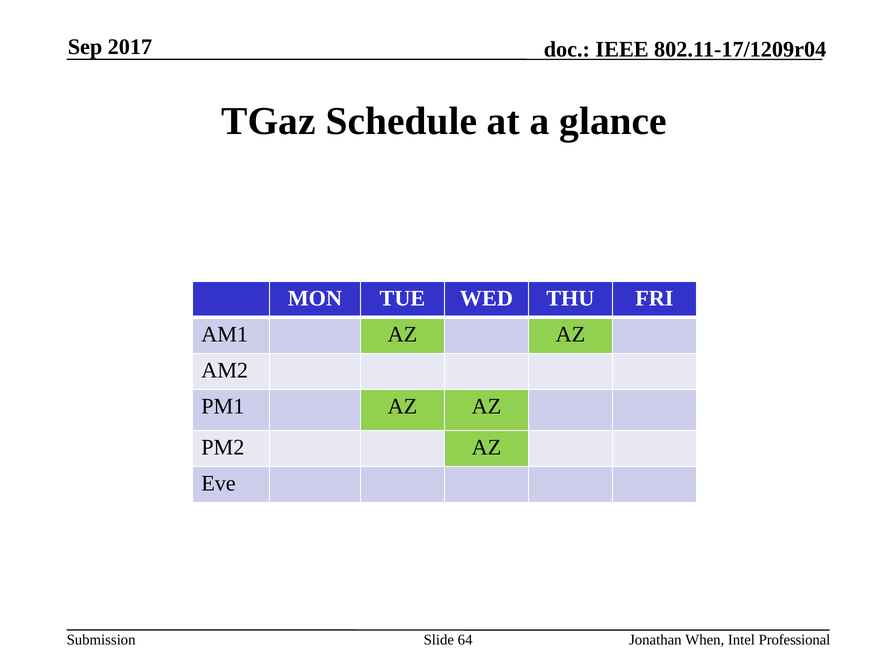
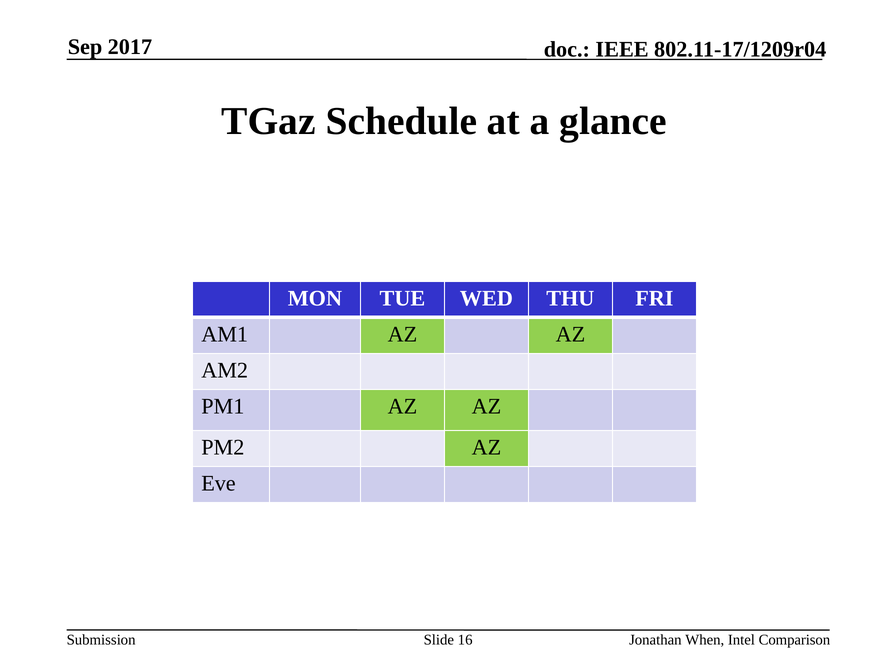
64: 64 -> 16 (465, 639)
Professional: Professional -> Comparison (794, 639)
